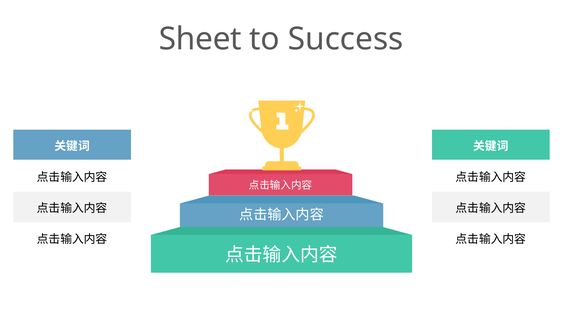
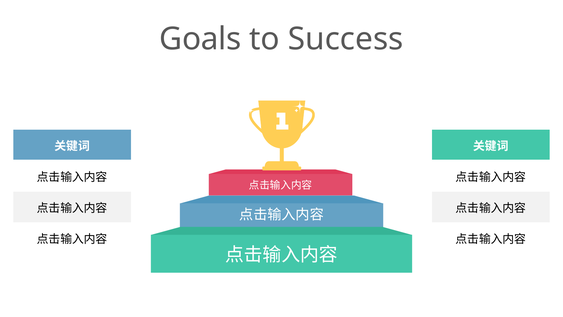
Sheet: Sheet -> Goals (200, 39)
